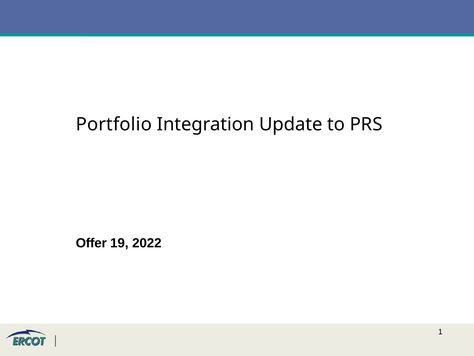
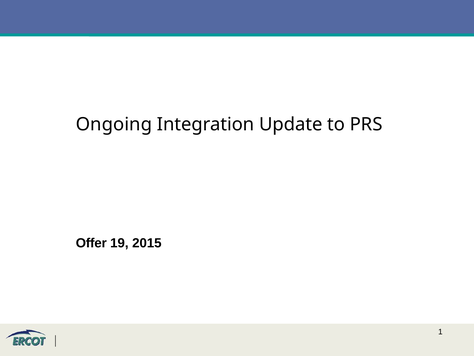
Portfolio: Portfolio -> Ongoing (114, 124)
2022: 2022 -> 2015 (147, 243)
